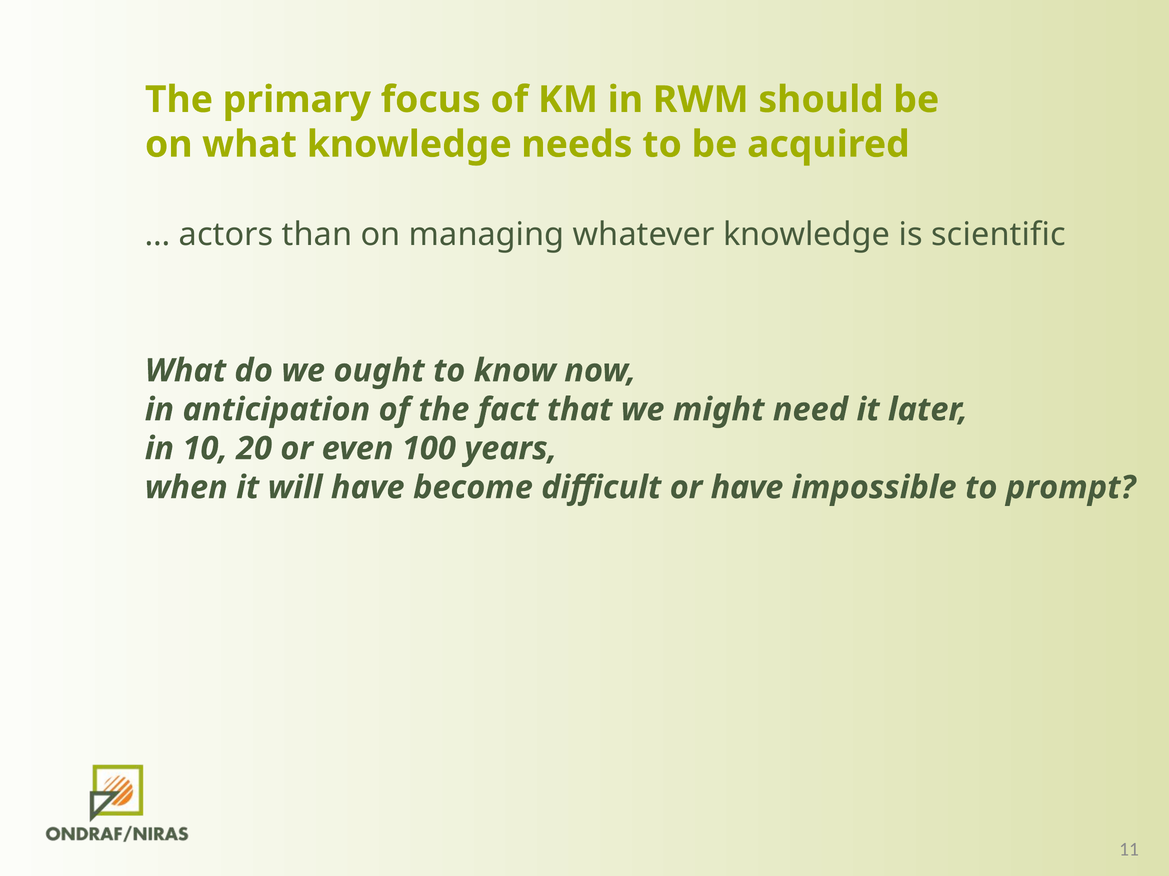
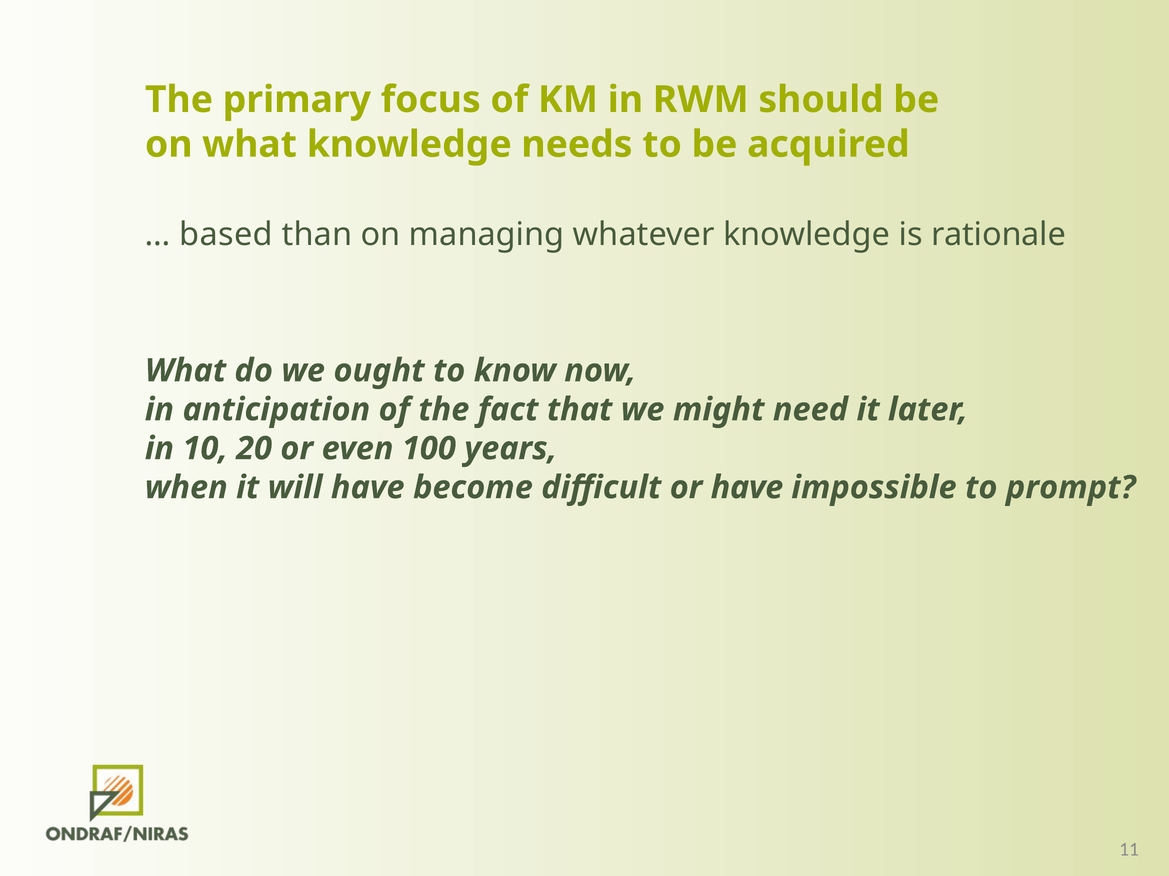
actors: actors -> based (226, 235)
scientific: scientific -> rationale (999, 235)
